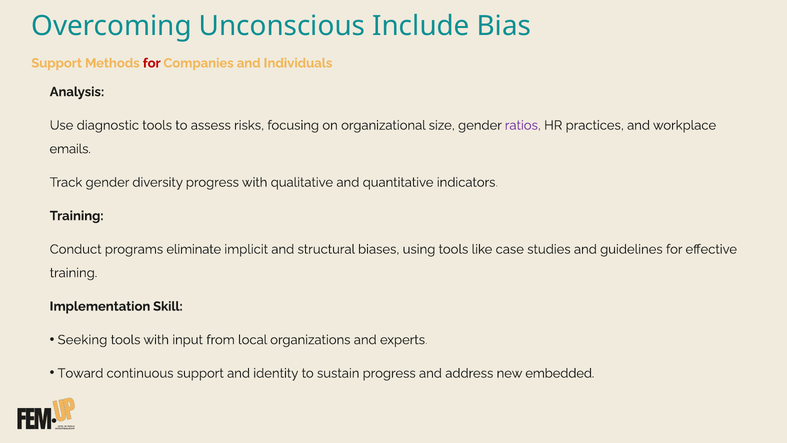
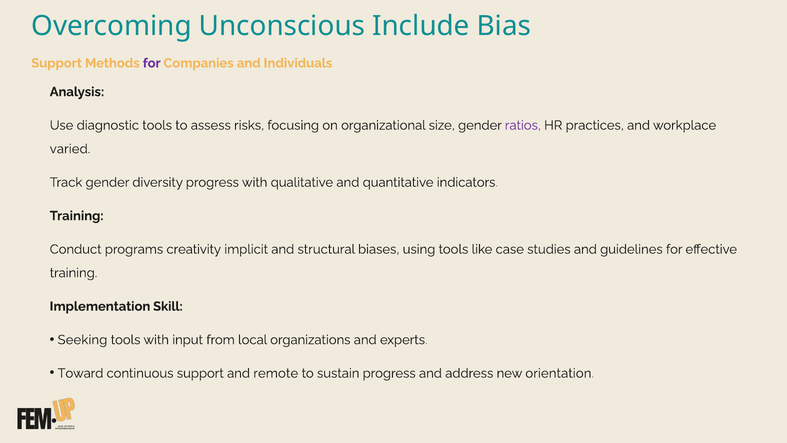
for colour: red -> purple (152, 63)
emails: emails -> varied (70, 149)
eliminate: eliminate -> creativity (194, 249)
identity: identity -> remote (276, 373)
embedded: embedded -> orientation (560, 373)
